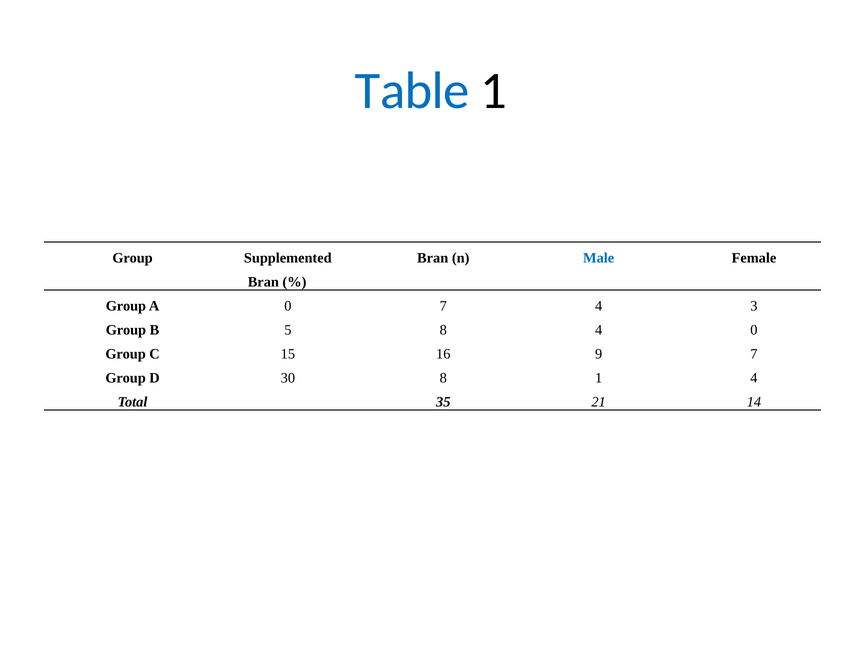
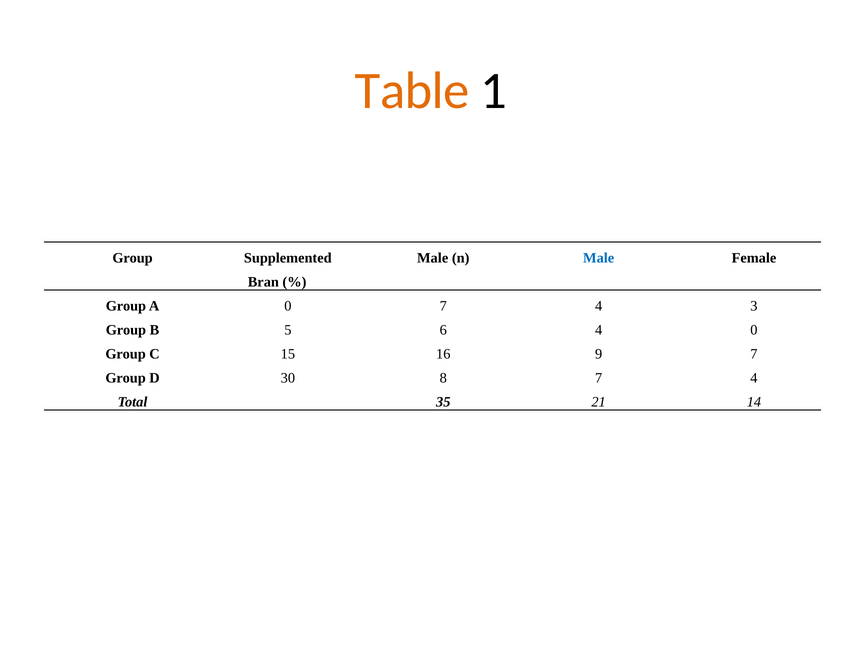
Table colour: blue -> orange (412, 91)
Bran: Bran -> Male (433, 258)
5 8: 8 -> 6 (443, 330)
8 1: 1 -> 7 (599, 378)
